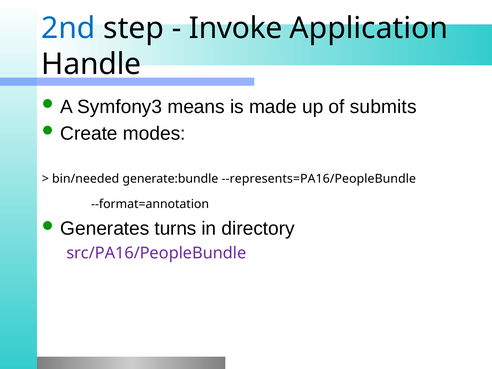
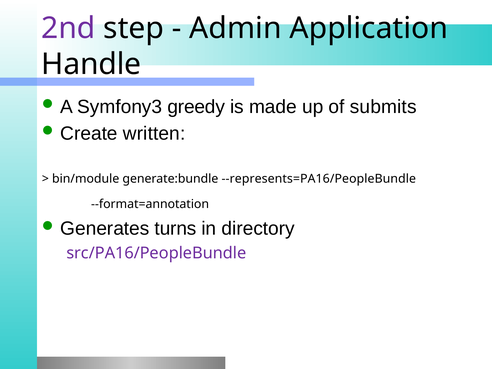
2nd colour: blue -> purple (68, 28)
Invoke: Invoke -> Admin (236, 28)
means: means -> greedy (196, 107)
modes: modes -> written (154, 133)
bin/needed: bin/needed -> bin/module (86, 179)
